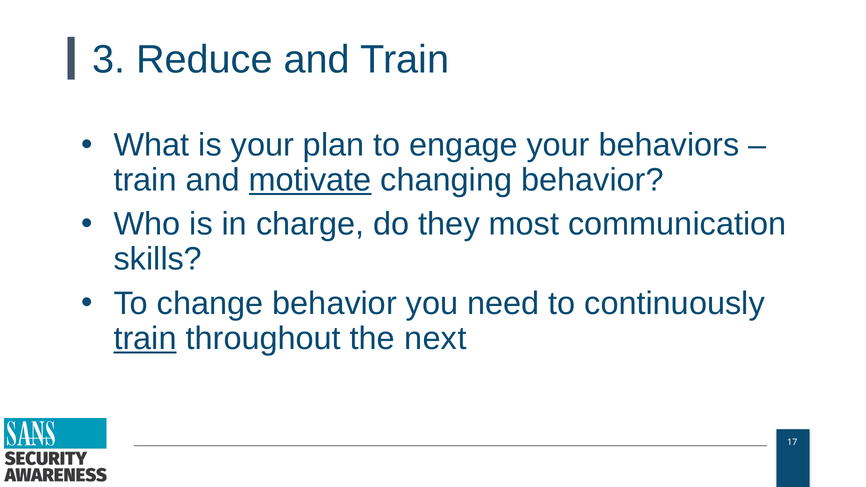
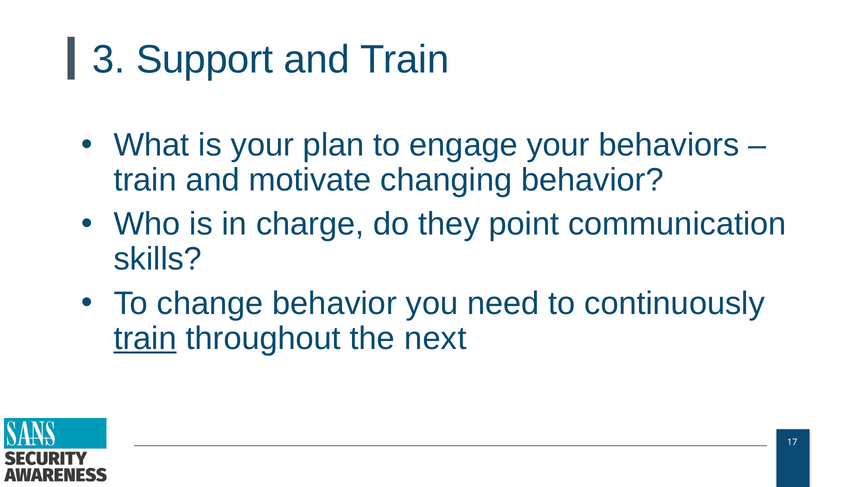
Reduce: Reduce -> Support (205, 60)
motivate underline: present -> none (310, 180)
most: most -> point (524, 224)
